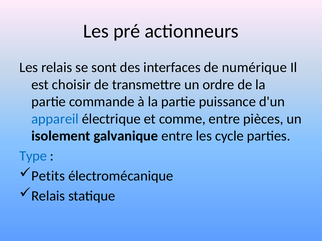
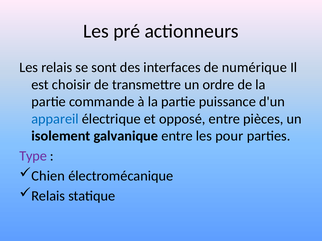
comme: comme -> opposé (182, 119)
cycle: cycle -> pour (229, 136)
Type colour: blue -> purple (33, 156)
Petits: Petits -> Chien (48, 176)
